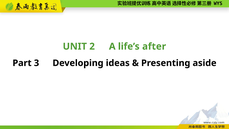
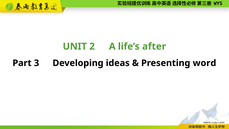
aside: aside -> word (204, 63)
